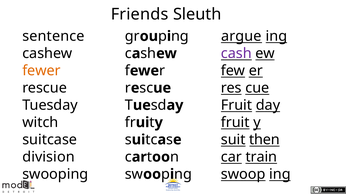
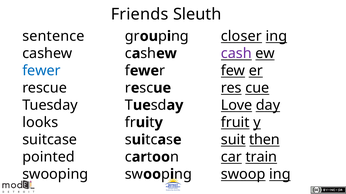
argue: argue -> closer (241, 36)
fewer colour: orange -> blue (41, 71)
Fruit: Fruit -> Love (237, 105)
witch: witch -> looks (40, 123)
division: division -> pointed (49, 157)
